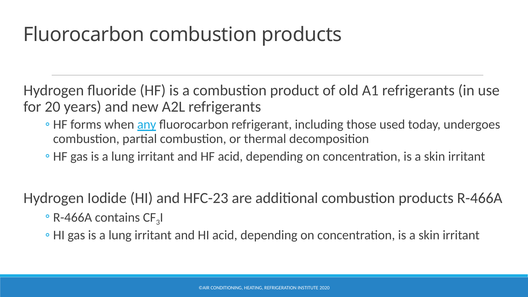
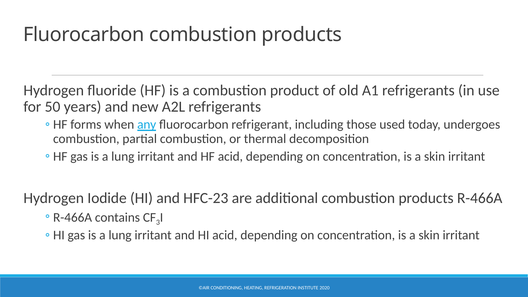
20: 20 -> 50 (52, 107)
